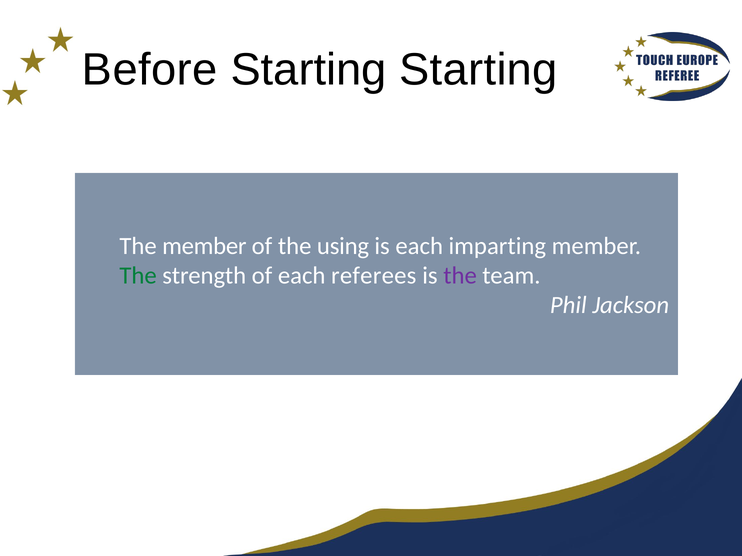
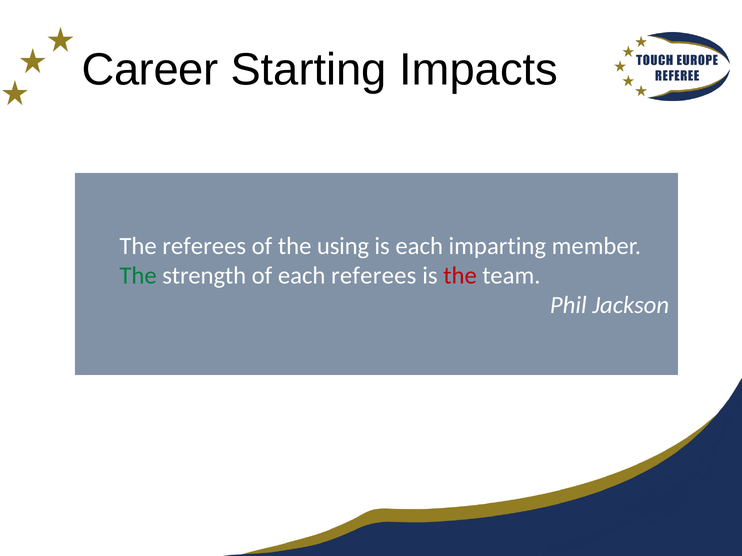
Before: Before -> Career (150, 70)
Starting Starting: Starting -> Impacts (479, 70)
The member: member -> referees (204, 246)
the colour: purple -> red (460, 276)
